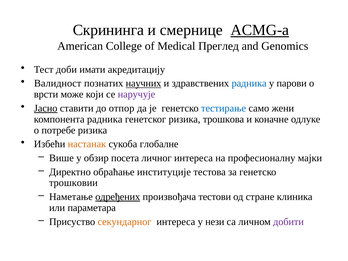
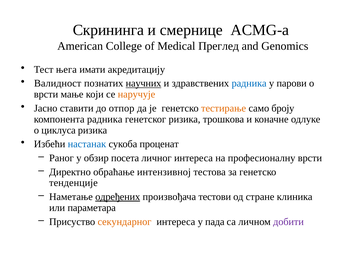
ACMG-a underline: present -> none (260, 30)
доби: доби -> њега (66, 69)
може: може -> мање (72, 94)
наручује colour: purple -> orange (137, 94)
Јасно underline: present -> none (46, 108)
тестирање colour: blue -> orange (224, 108)
жени: жени -> броју (283, 108)
потребе: потребе -> циклуса (59, 130)
настанак colour: orange -> blue (87, 144)
глобалне: глобалне -> проценат (159, 144)
Више: Више -> Раног (61, 158)
професионалну мајки: мајки -> врсти (310, 158)
институције: институције -> интензивној (164, 172)
трошковии: трошковии -> тенденције (73, 183)
нези: нези -> пада (215, 222)
